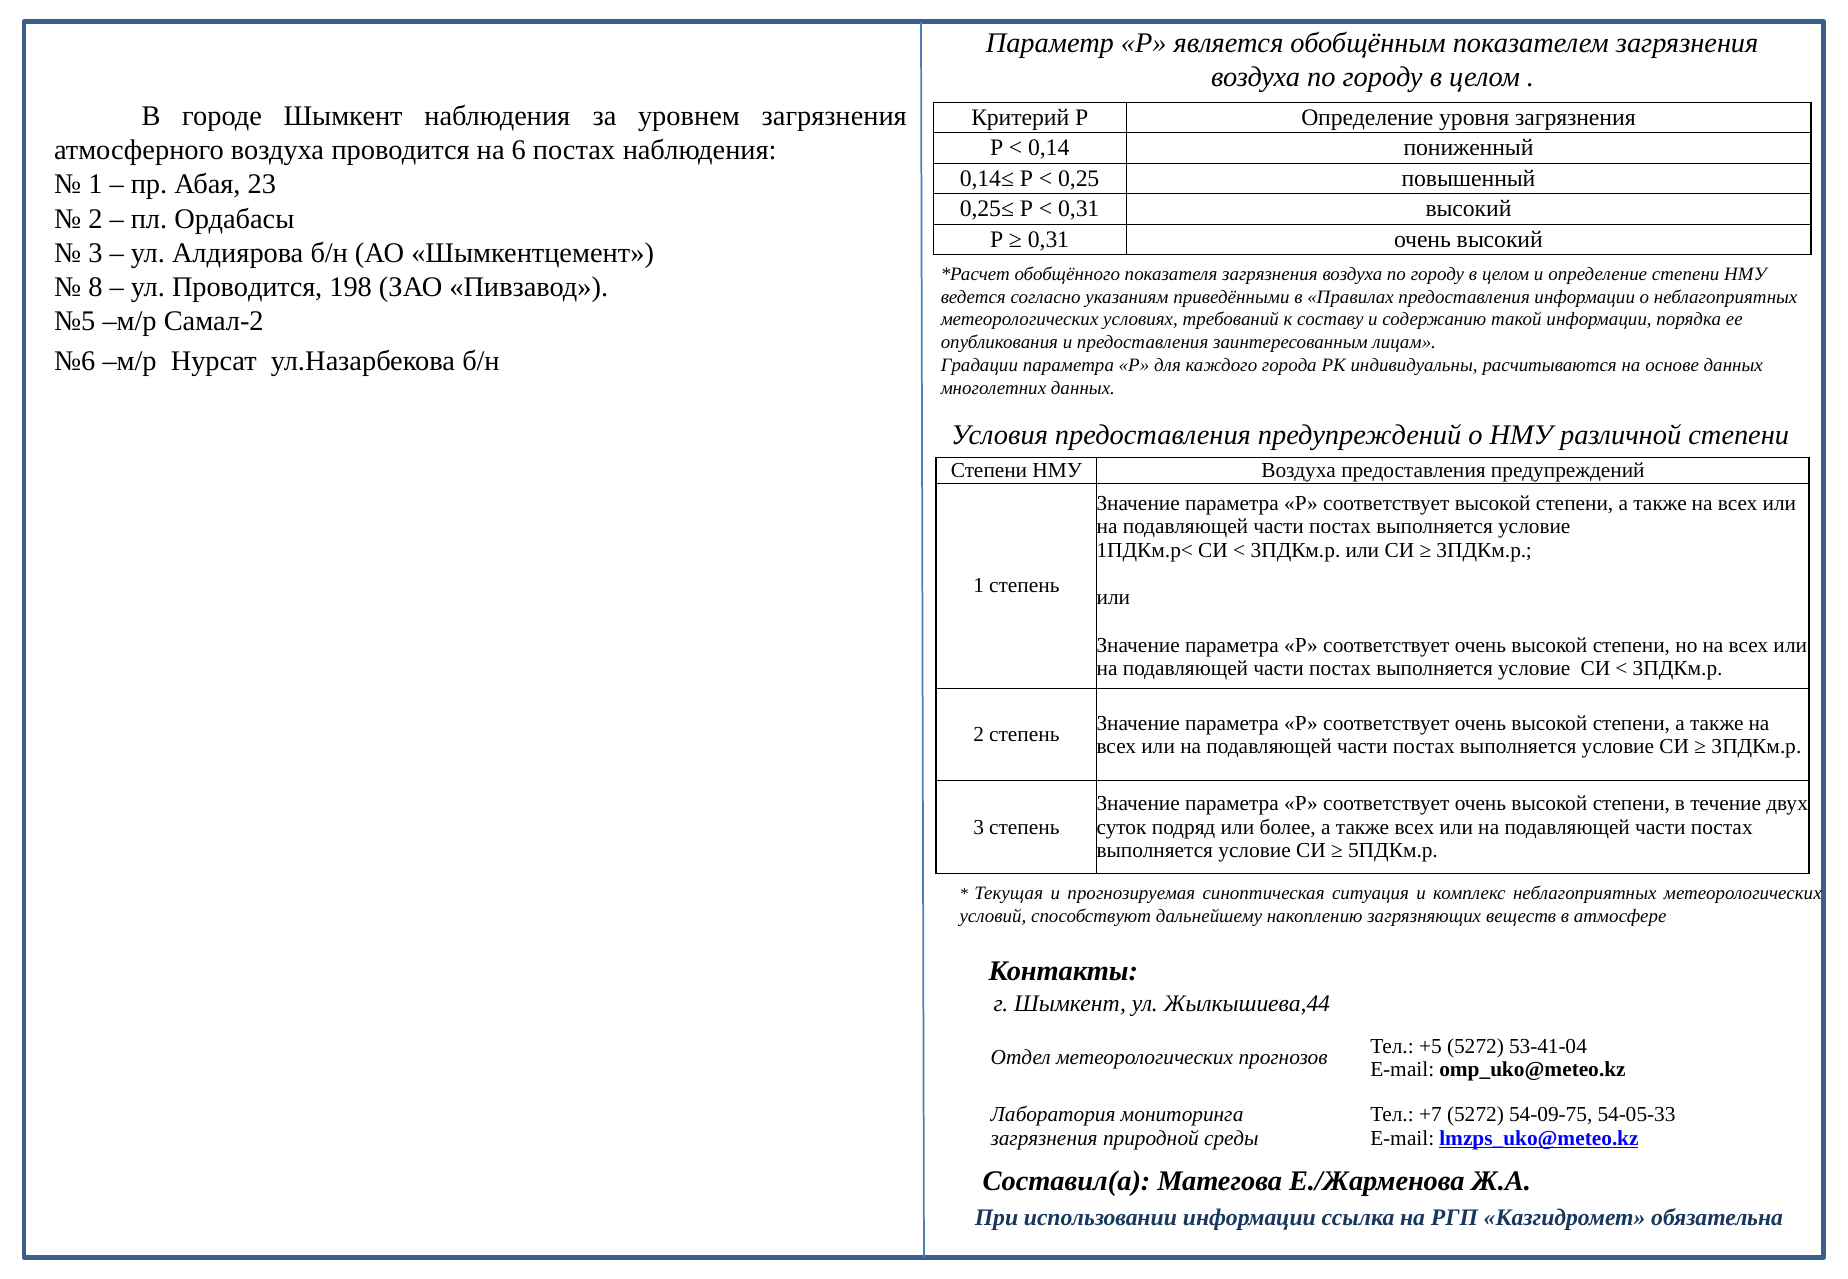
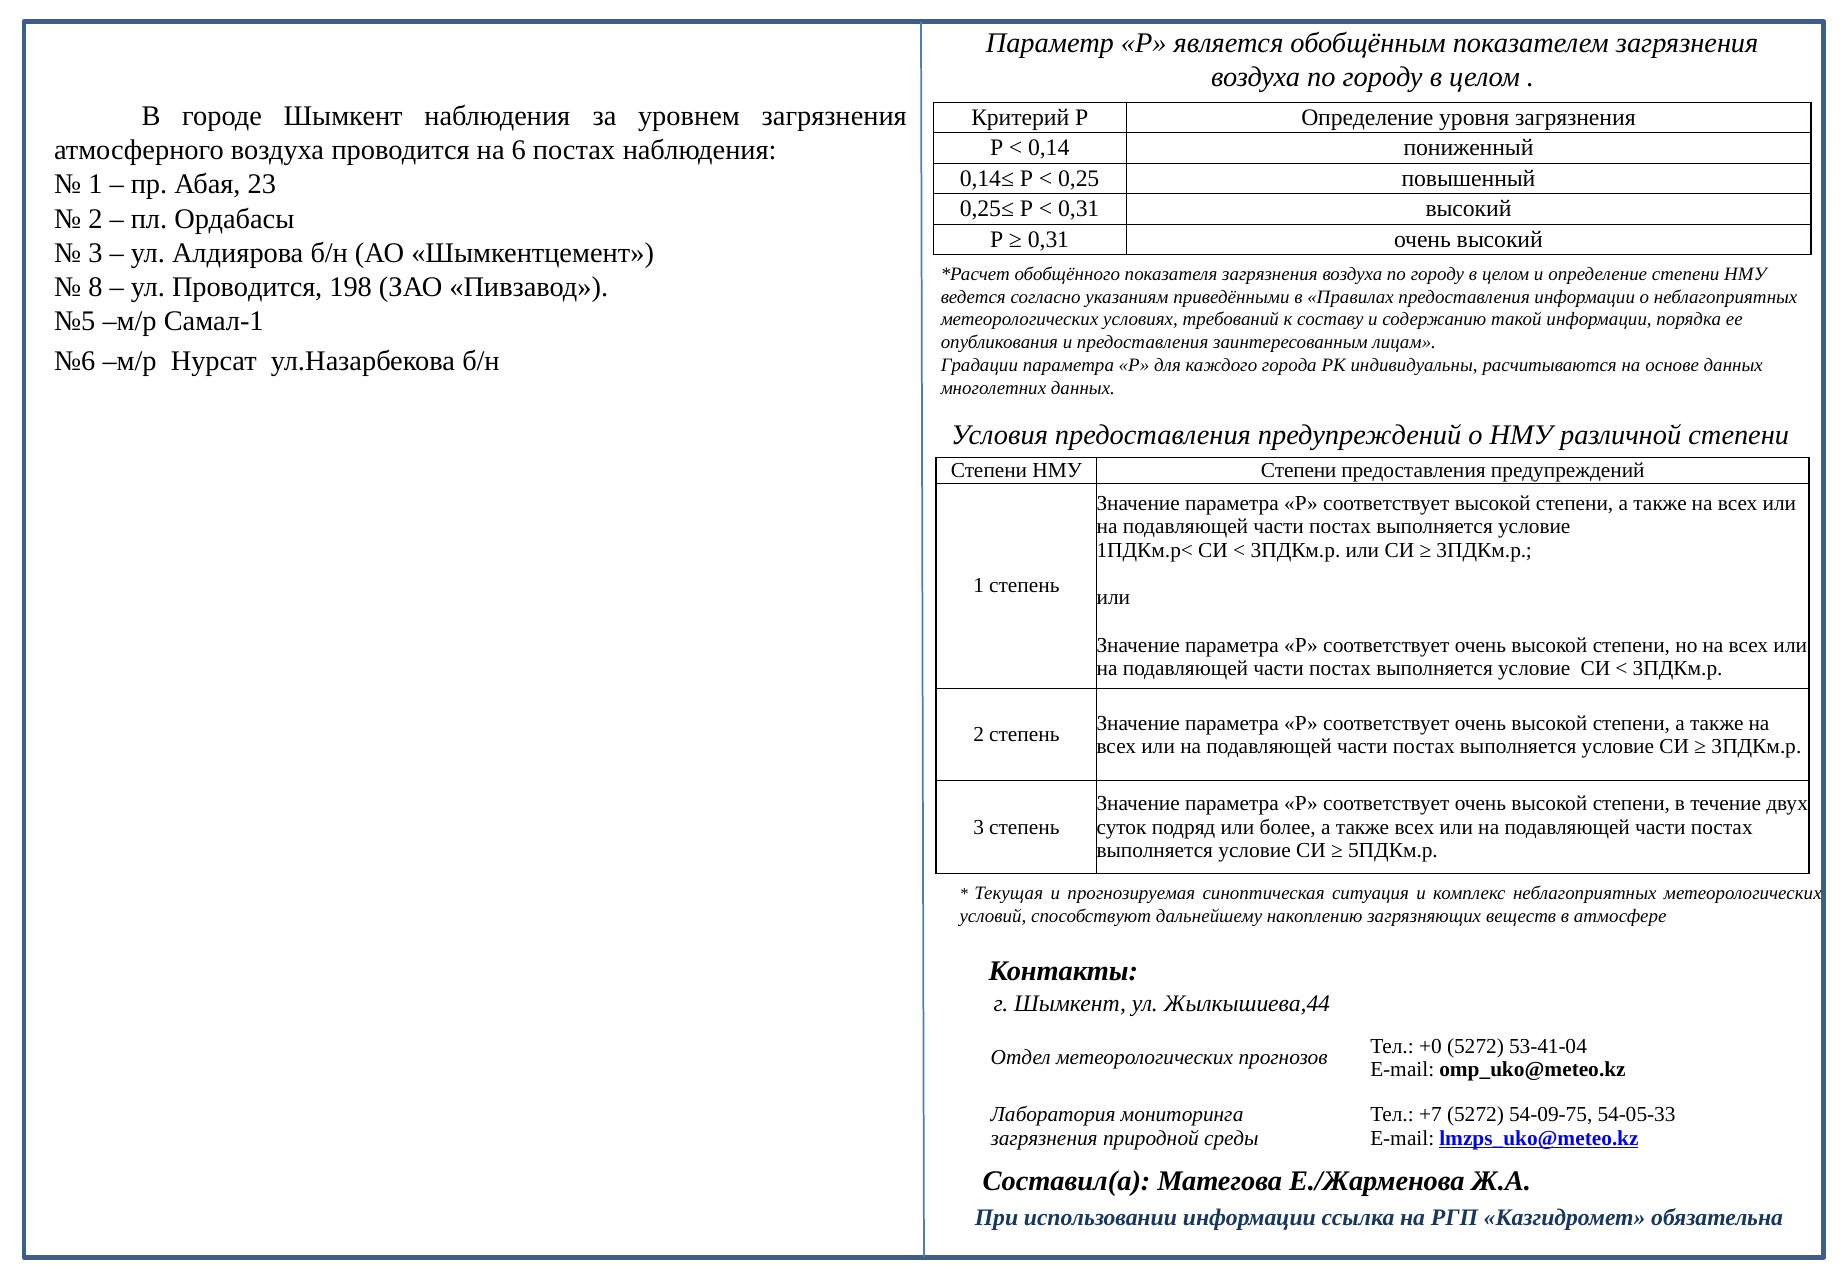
Самал-2: Самал-2 -> Самал-1 (214, 321)
НМУ Воздуха: Воздуха -> Степени (1299, 471)
+5: +5 -> +0 (1431, 1046)
